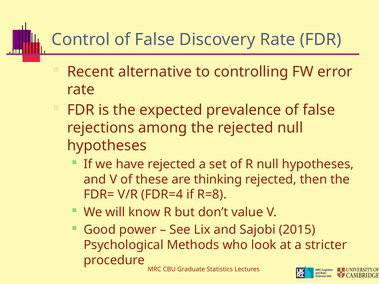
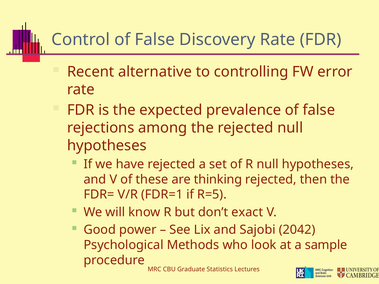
FDR=4: FDR=4 -> FDR=1 (162, 195)
R=8: R=8 -> R=5 (212, 195)
value: value -> exact (247, 212)
2015: 2015 -> 2042 (297, 230)
stricter: stricter -> sample (326, 245)
